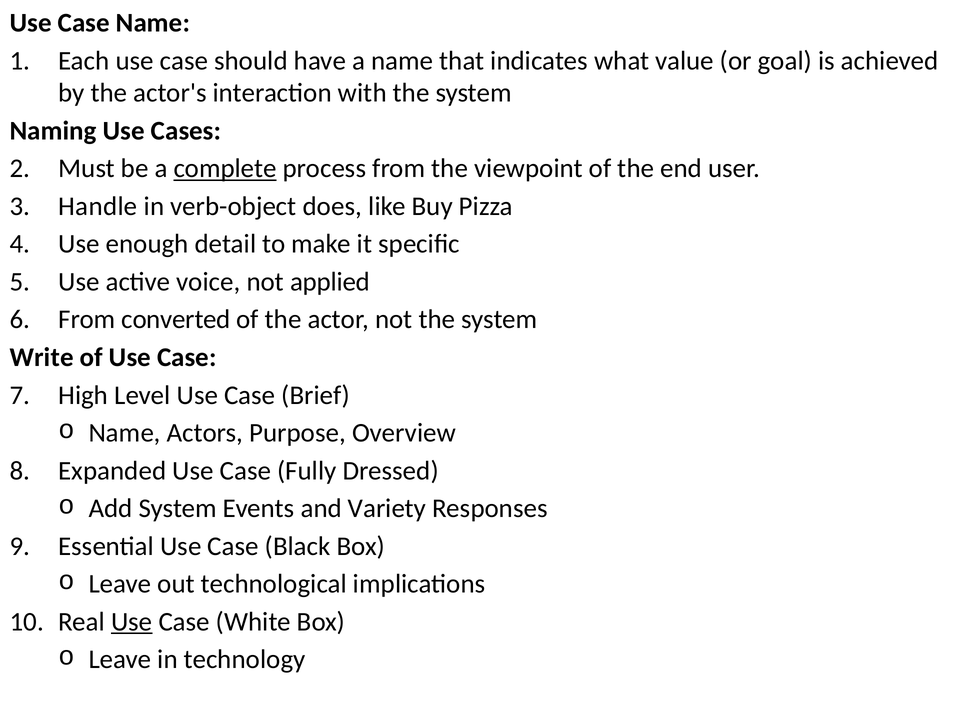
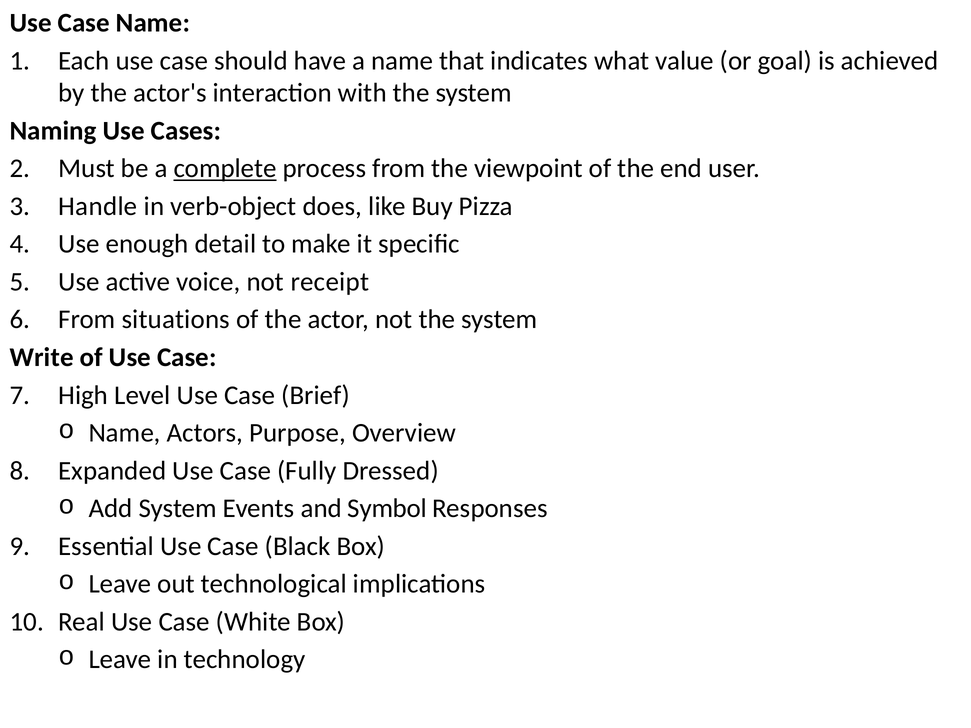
applied: applied -> receipt (330, 282)
converted: converted -> situations (176, 320)
Variety: Variety -> Symbol (387, 509)
Use underline: present -> none (132, 622)
